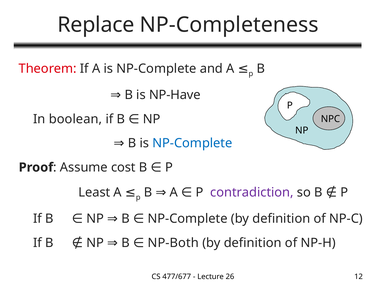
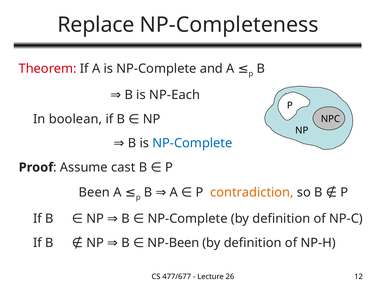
NP-Have: NP-Have -> NP-Each (175, 95)
cost: cost -> cast (123, 168)
Least: Least -> Been (94, 193)
contradiction colour: purple -> orange (252, 193)
NP-Both: NP-Both -> NP-Been (173, 243)
